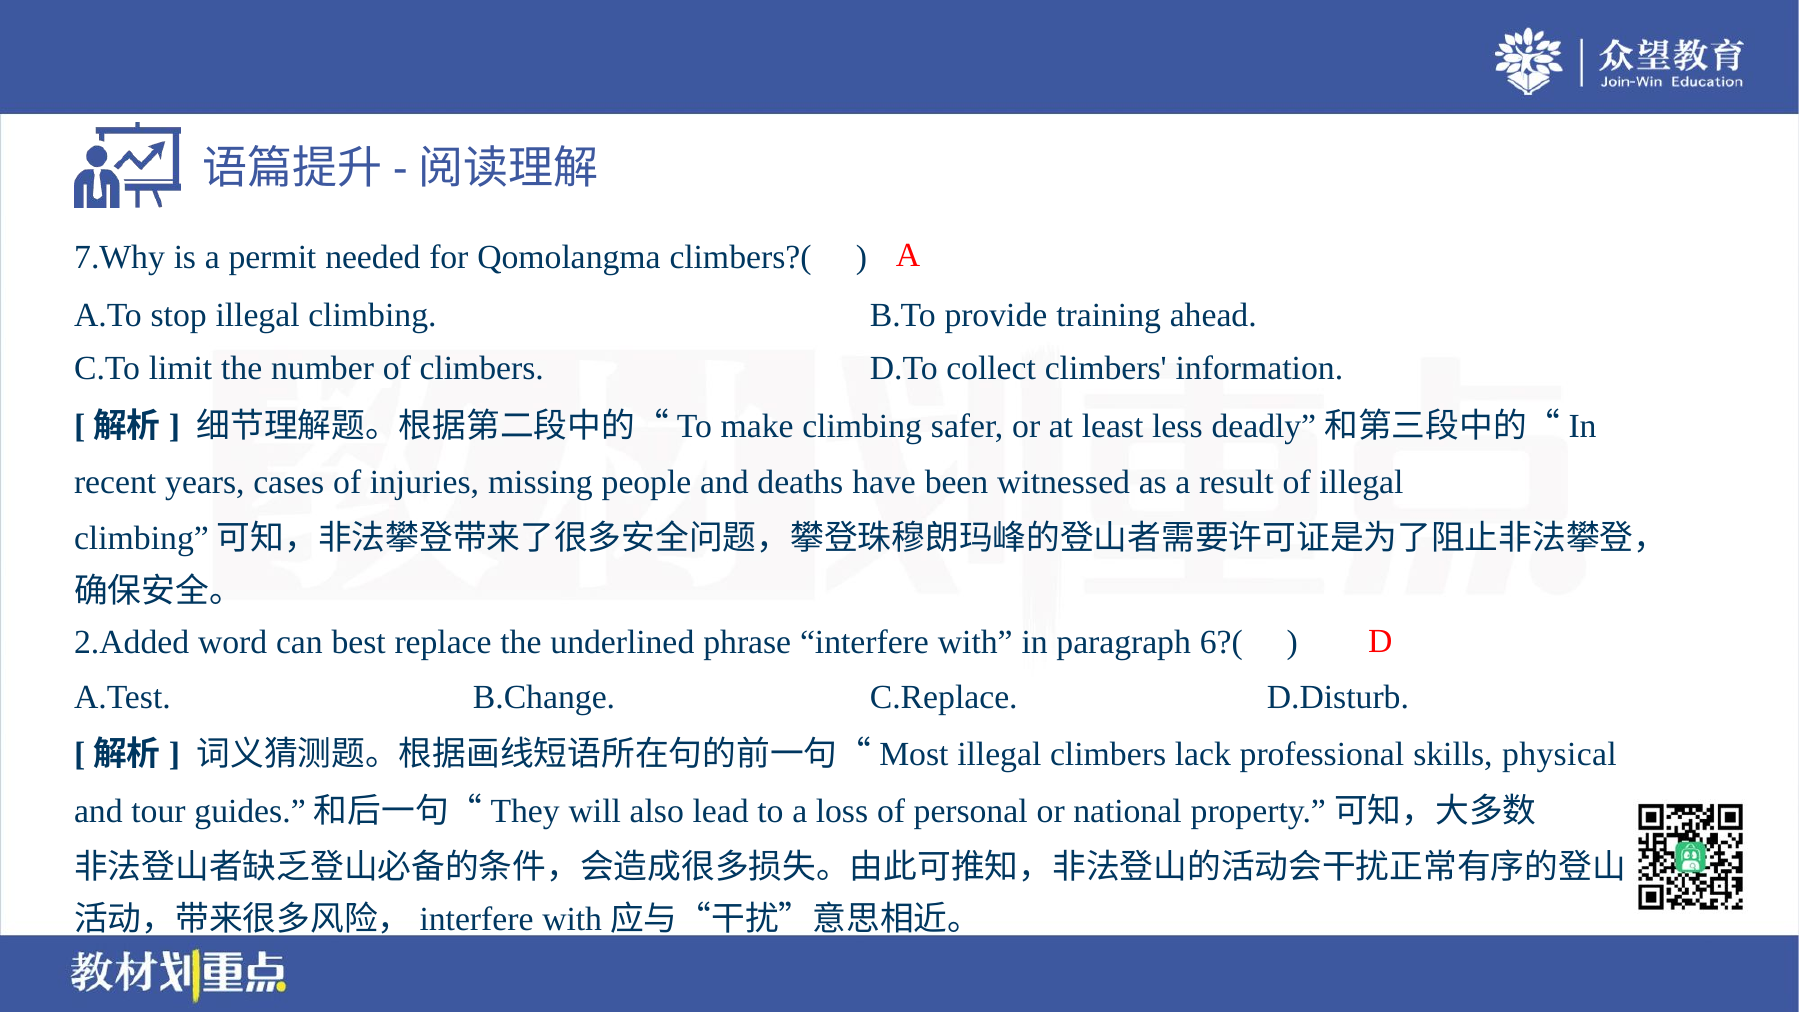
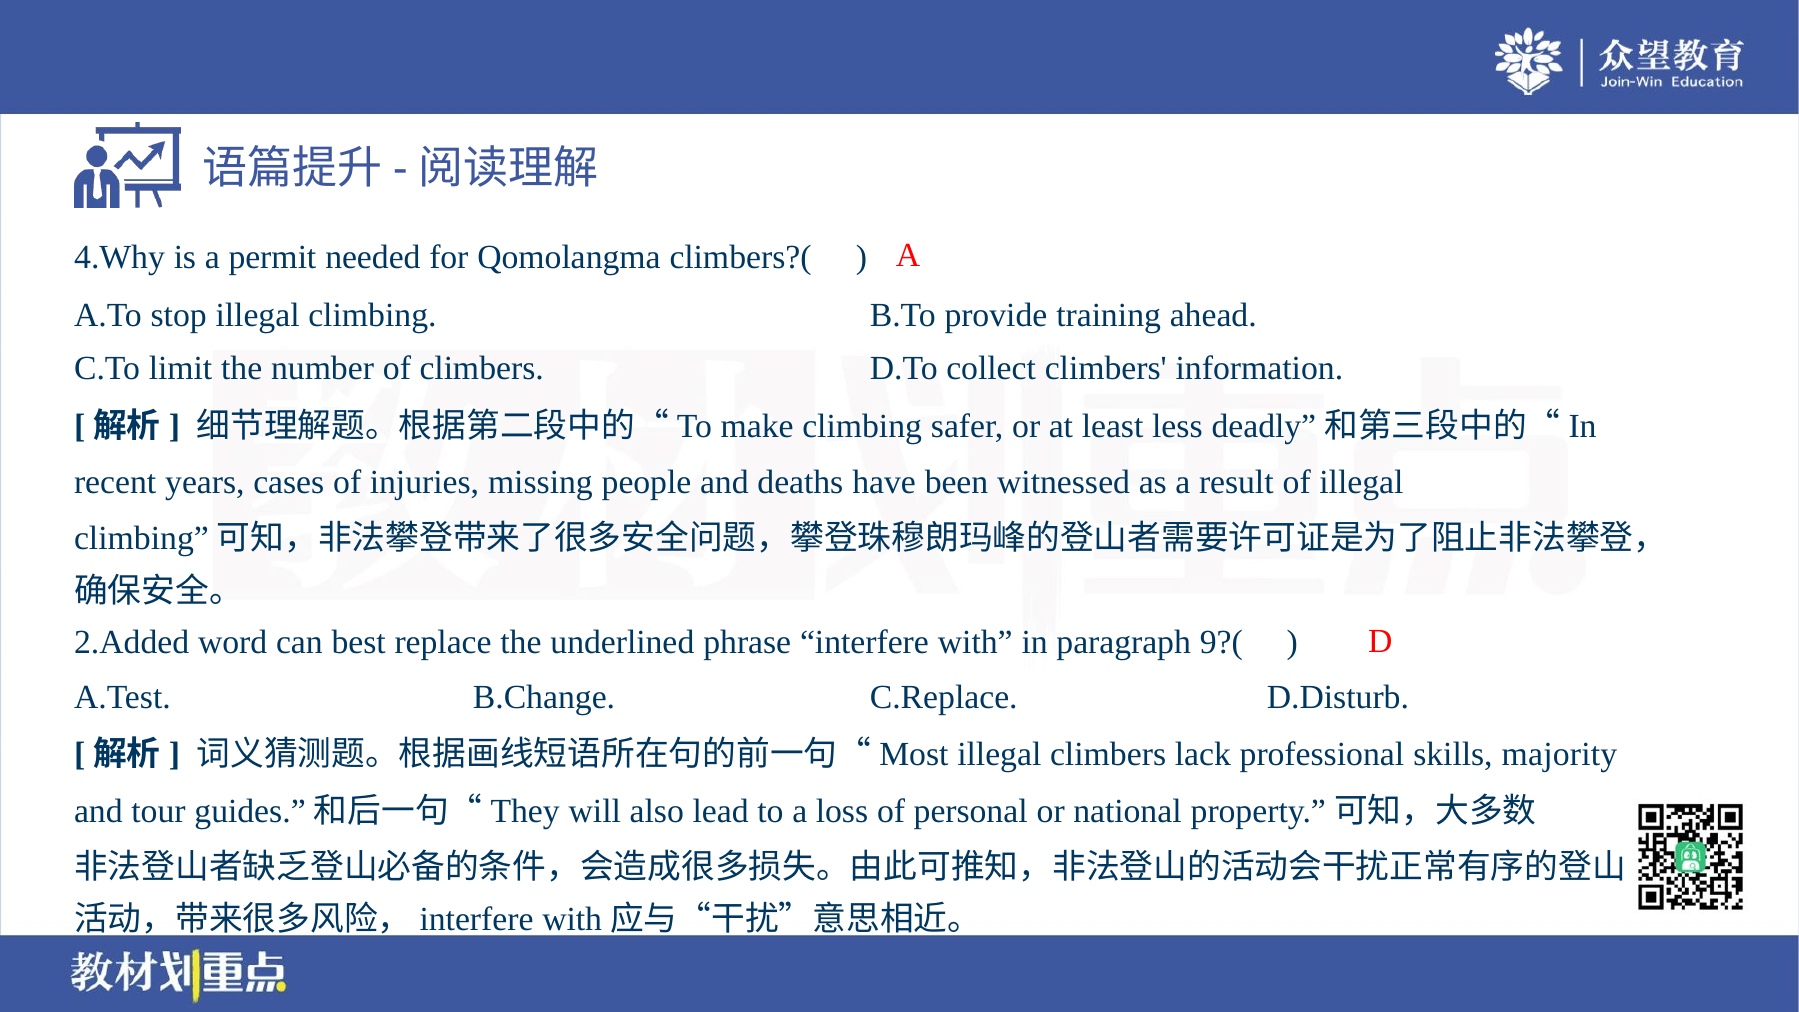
7.Why: 7.Why -> 4.Why (120, 257)
6?(: 6?( -> 9?( (1221, 642)
physical: physical -> majority (1559, 755)
